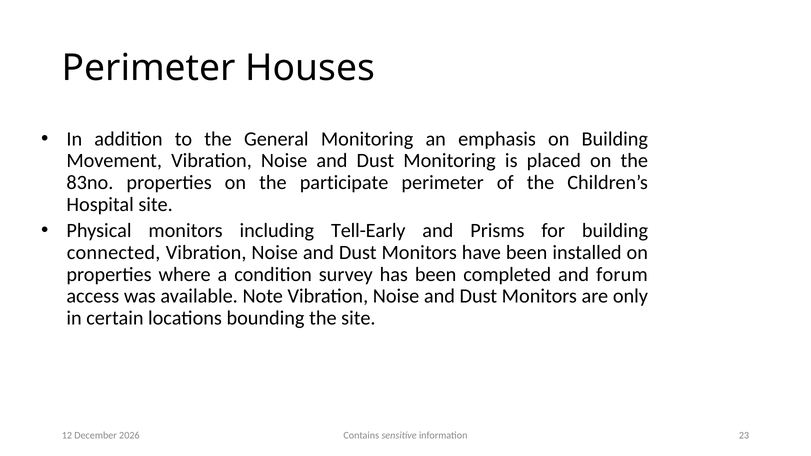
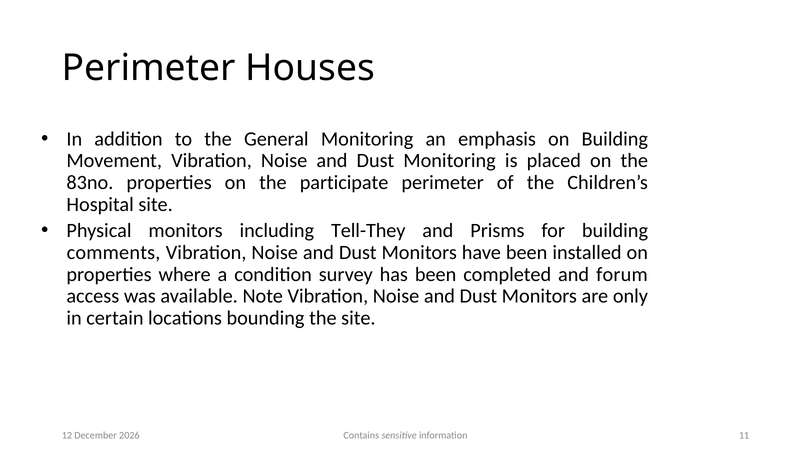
Tell-Early: Tell-Early -> Tell-They (368, 231)
connected: connected -> comments (114, 253)
23: 23 -> 11 (744, 436)
